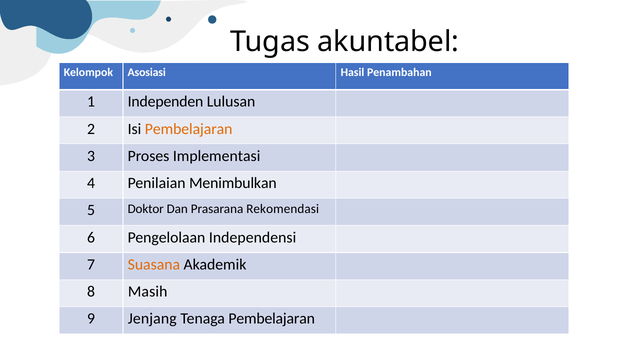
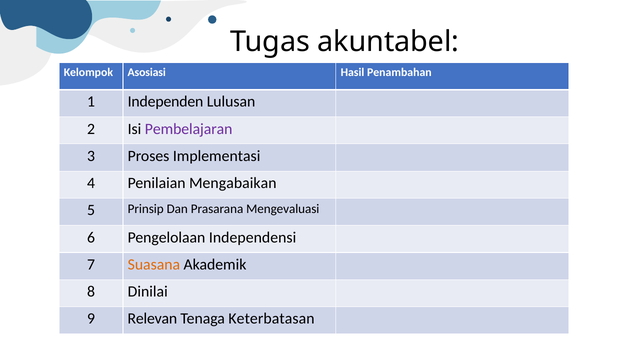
Pembelajaran colour: orange -> purple (189, 129)
Menimbulkan: Menimbulkan -> Mengabaikan (233, 183)
Doktor: Doktor -> Prinsip (146, 209)
Rekomendasi: Rekomendasi -> Mengevaluasi (283, 209)
Masih: Masih -> Dinilai (148, 292)
Jenjang: Jenjang -> Relevan (152, 319)
Tenaga Pembelajaran: Pembelajaran -> Keterbatasan (272, 319)
